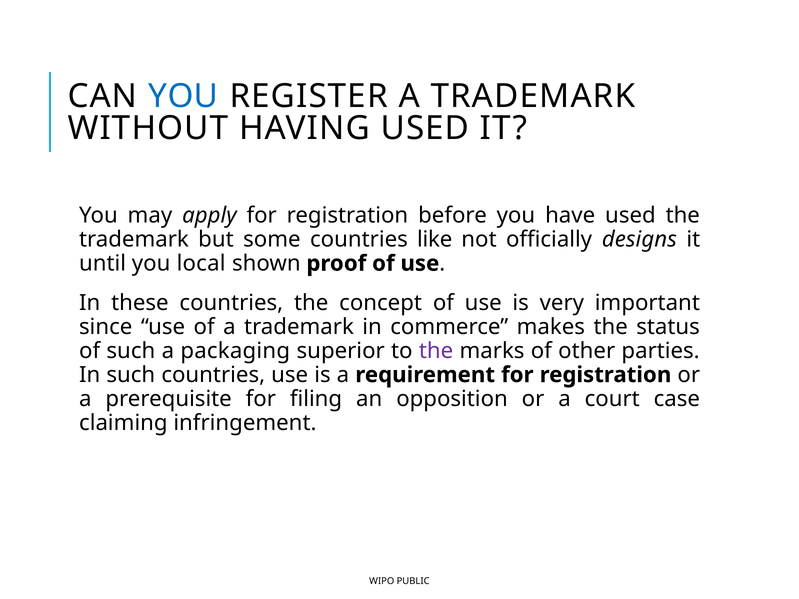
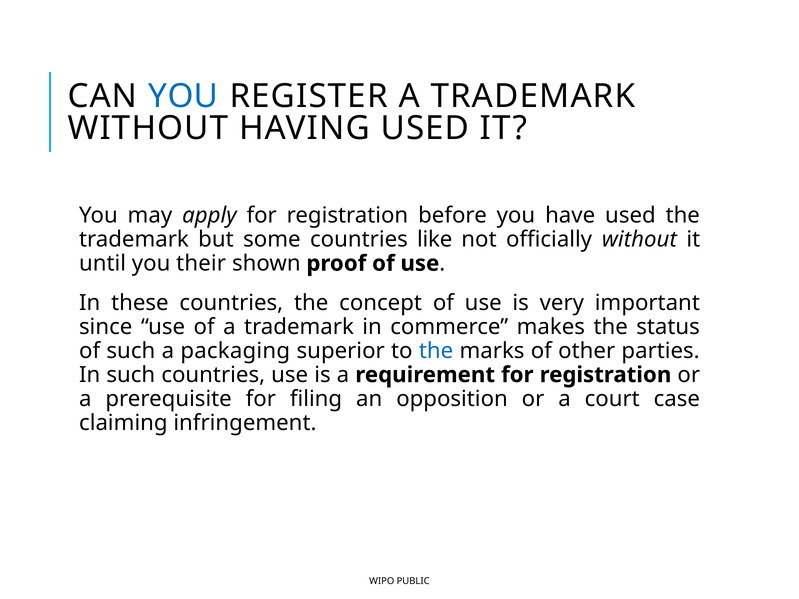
officially designs: designs -> without (639, 240)
local: local -> their (201, 264)
the colour: purple -> blue (436, 351)
